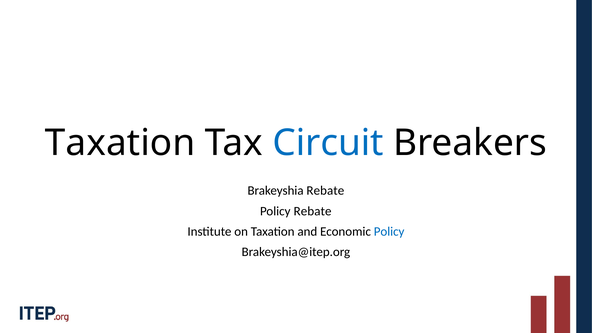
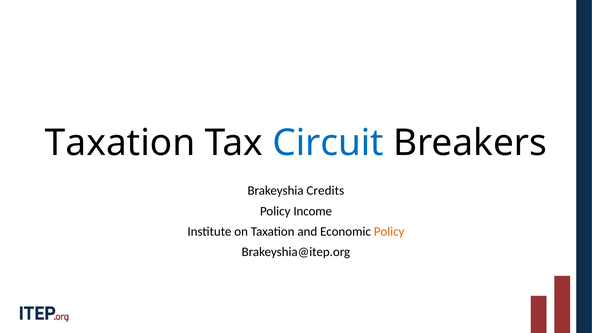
Brakeyshia Rebate: Rebate -> Credits (325, 191)
Policy Rebate: Rebate -> Income (313, 211)
Policy colour: blue -> orange (389, 232)
